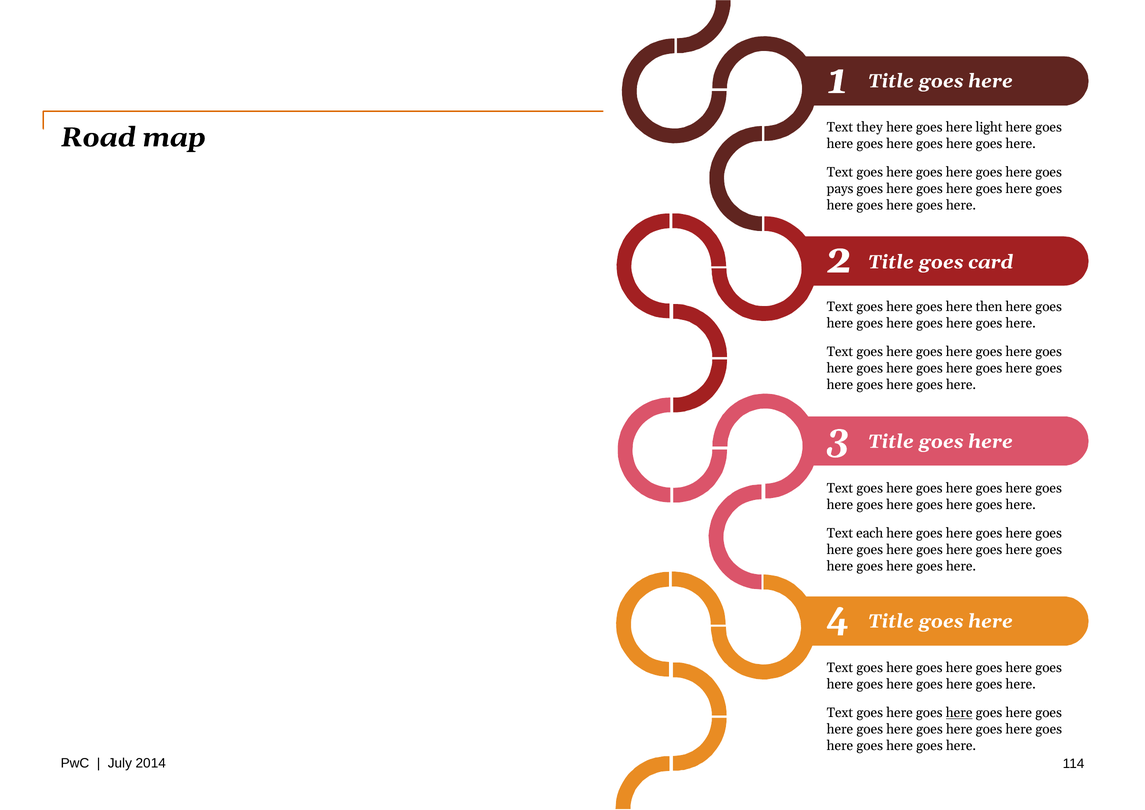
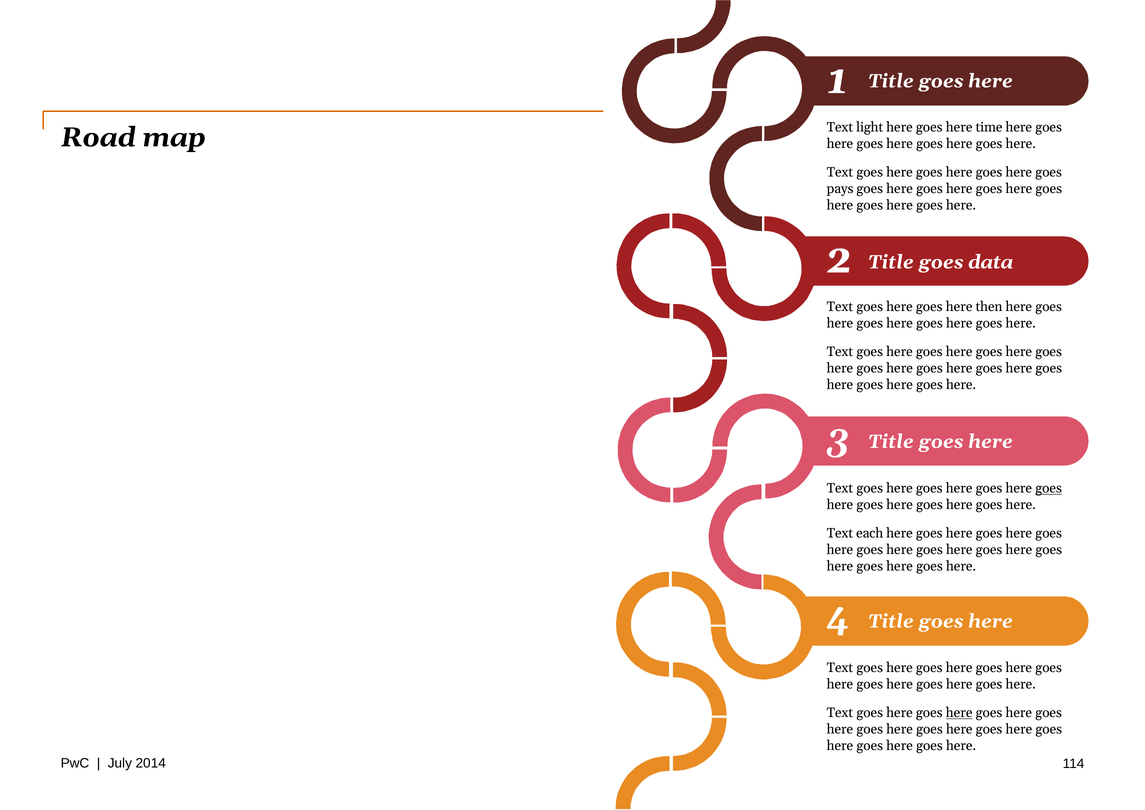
they: they -> light (870, 127)
light: light -> time (989, 127)
card: card -> data (991, 262)
goes underline: none -> present (1049, 488)
